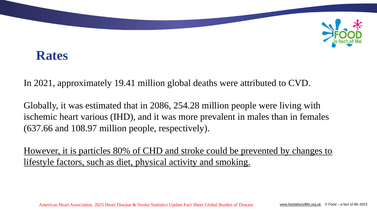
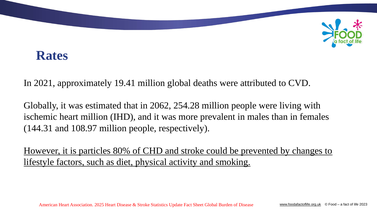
2086: 2086 -> 2062 (160, 106)
heart various: various -> million (94, 117)
637.66: 637.66 -> 144.31 (38, 128)
